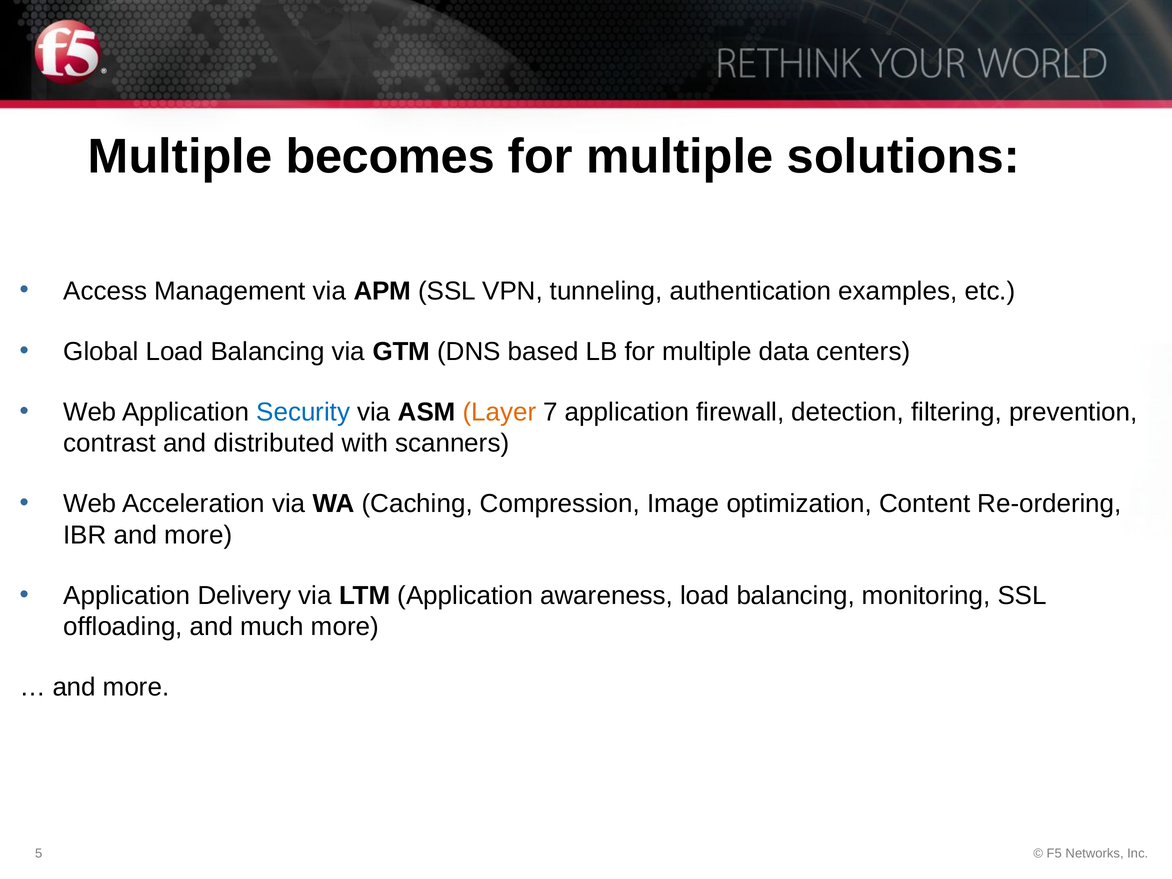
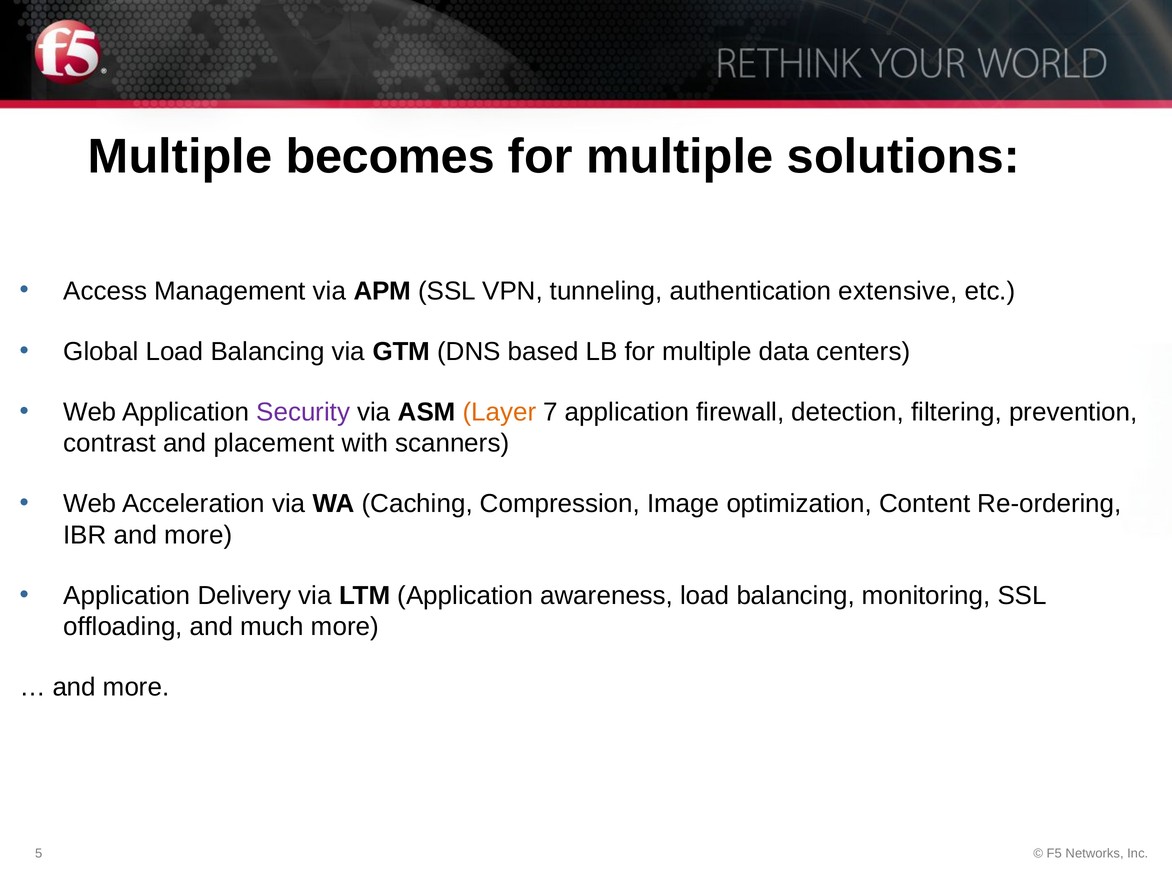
examples: examples -> extensive (898, 291)
Security colour: blue -> purple (303, 412)
distributed: distributed -> placement (274, 443)
